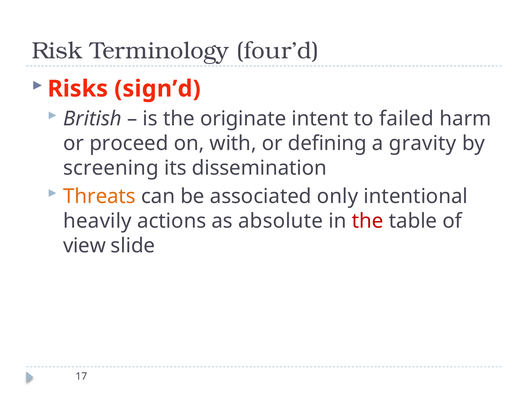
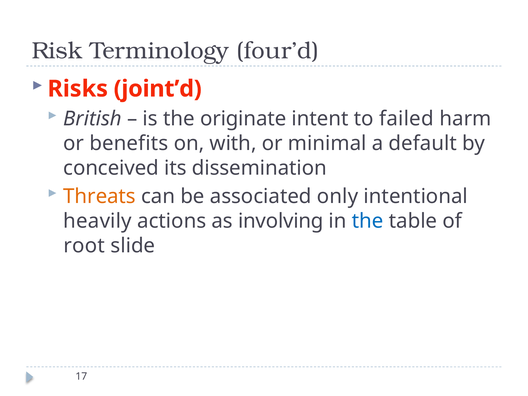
sign’d: sign’d -> joint’d (158, 89)
proceed: proceed -> benefits (129, 143)
defining: defining -> minimal (327, 143)
gravity: gravity -> default (423, 143)
screening: screening -> conceived (111, 168)
absolute: absolute -> involving (281, 221)
the colour: red -> blue (368, 221)
view: view -> root (84, 246)
